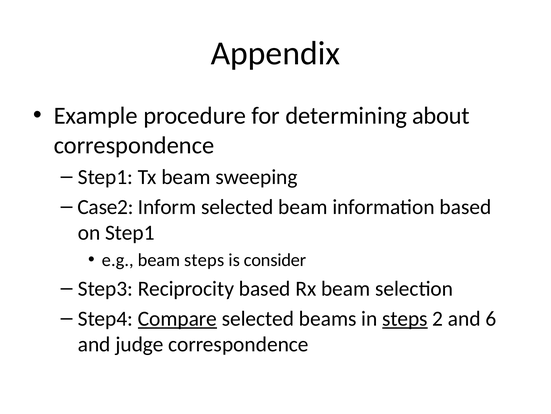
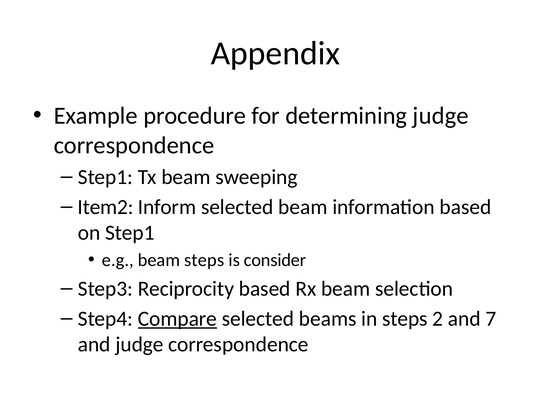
determining about: about -> judge (441, 116)
Case2: Case2 -> Item2 (106, 207)
steps underline: present -> none (405, 318)
6: 6 -> 7 (491, 318)
